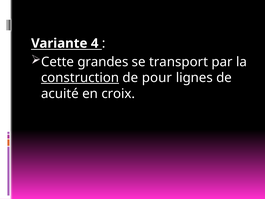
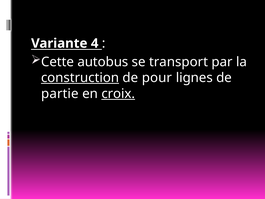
grandes: grandes -> autobus (103, 62)
acuité: acuité -> partie (60, 94)
croix underline: none -> present (118, 94)
